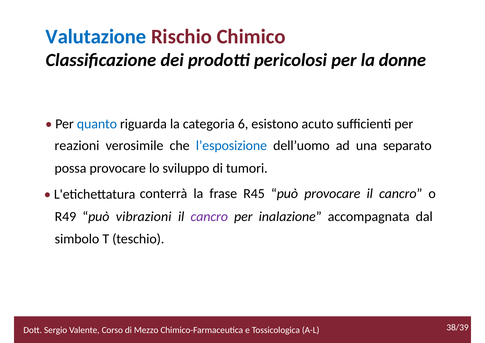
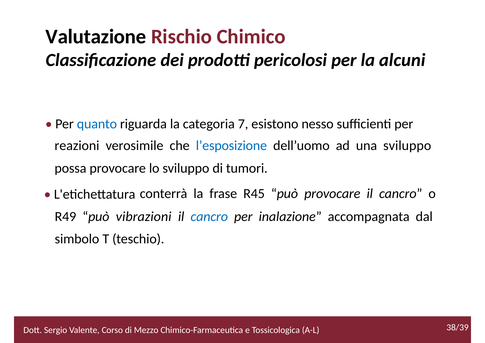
Valutazione colour: blue -> black (96, 37)
donne: donne -> alcuni (402, 60)
6: 6 -> 7 (243, 124)
acuto: acuto -> nesso (318, 124)
una separato: separato -> sviluppo (407, 146)
cancro colour: purple -> blue (209, 217)
